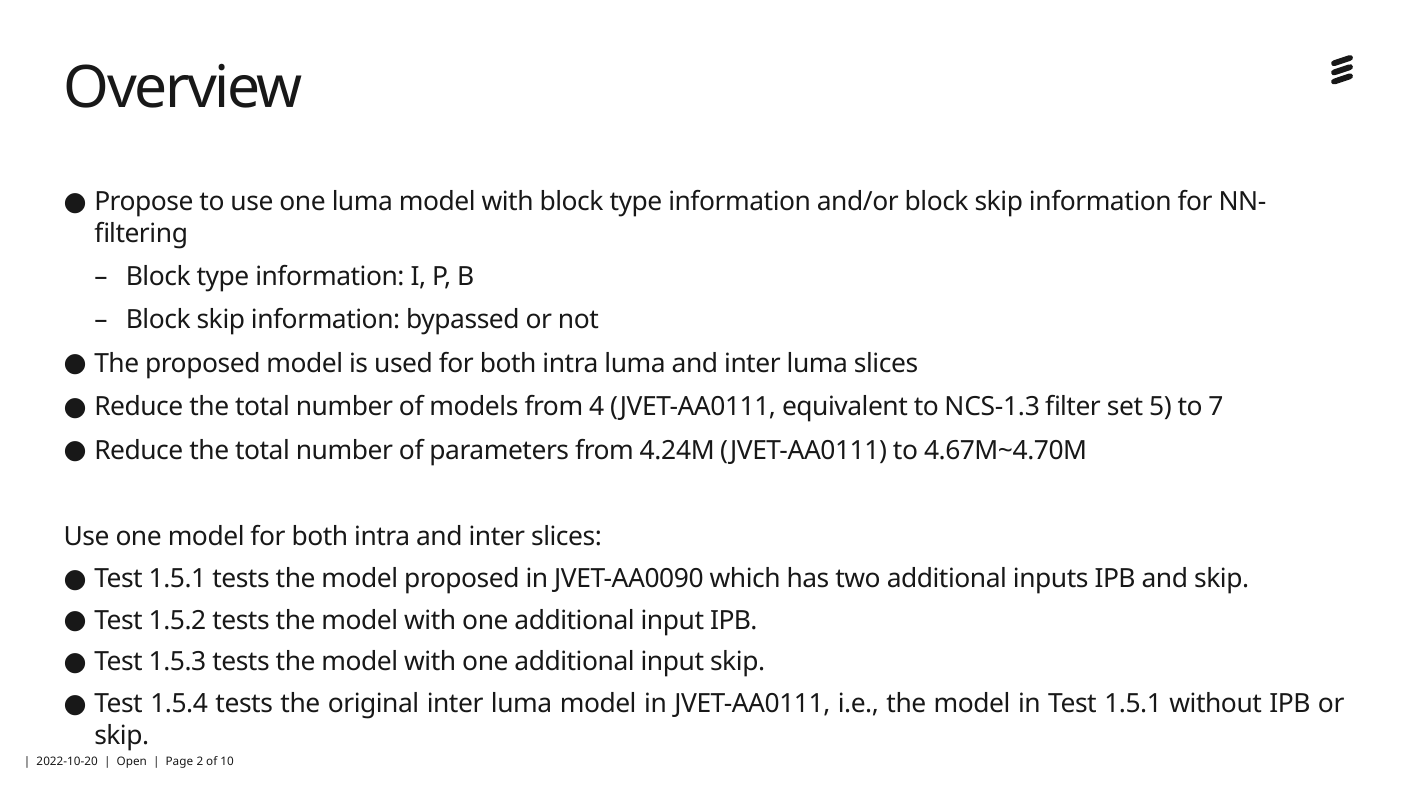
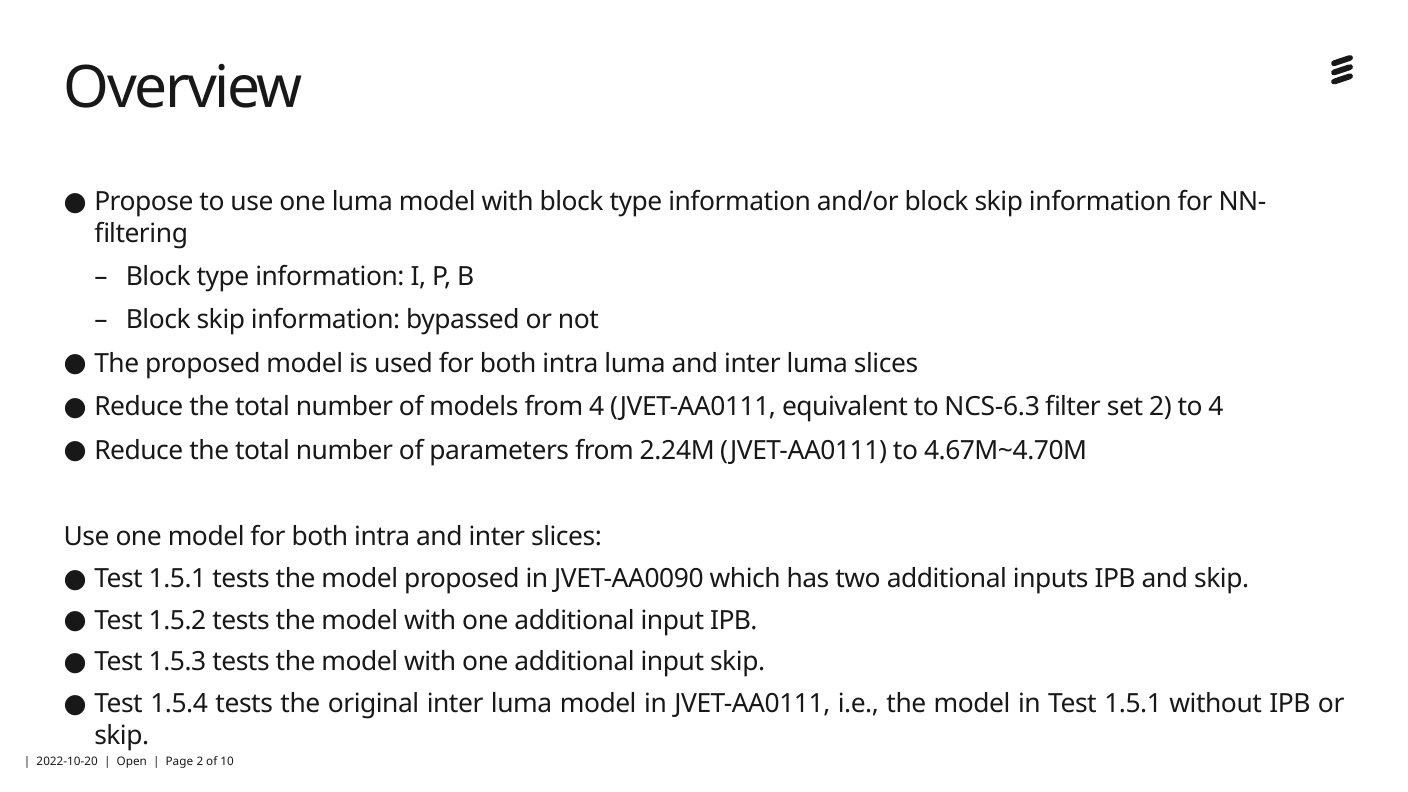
NCS-1.3: NCS-1.3 -> NCS-6.3 (992, 407)
set 5: 5 -> 2 (1160, 407)
to 7: 7 -> 4 (1216, 407)
4.24M: 4.24M -> 2.24M (677, 450)
